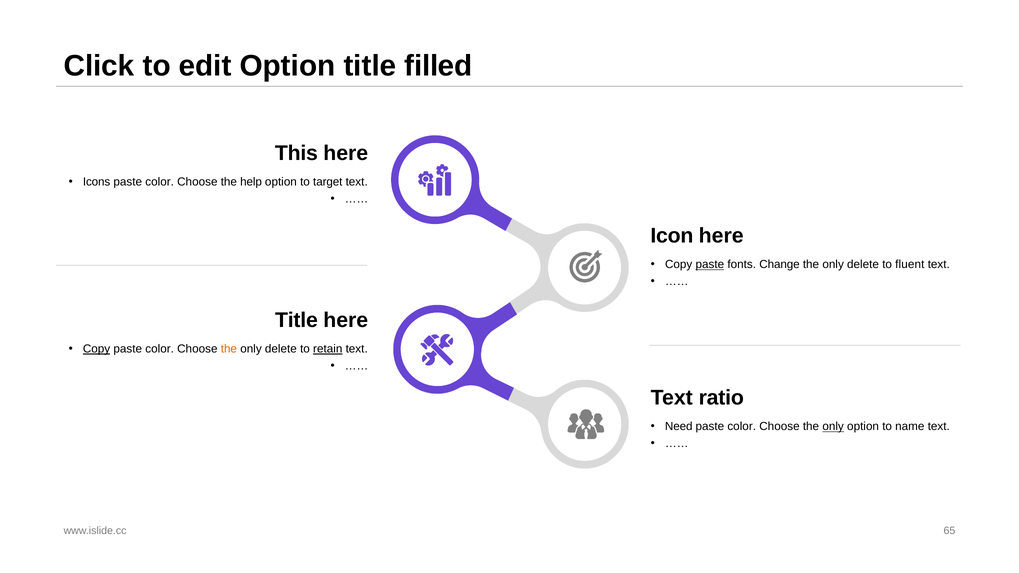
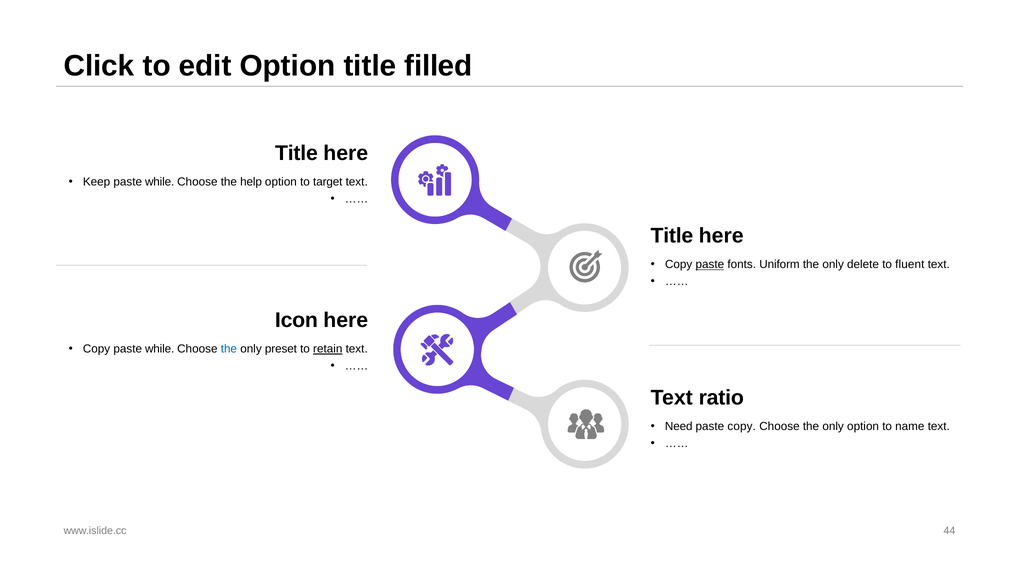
This: This -> Title (296, 153)
Icons: Icons -> Keep (97, 182)
color: color -> while (160, 182)
Icon: Icon -> Title (672, 236)
Change: Change -> Uniform (779, 265)
Title: Title -> Icon (296, 320)
Copy underline: present -> none (97, 349)
color: color -> while (160, 349)
the colour: orange -> blue (229, 349)
delete: delete -> preset (281, 349)
color: color -> copy (742, 427)
only underline: present -> none (833, 427)
65: 65 -> 44 (949, 531)
